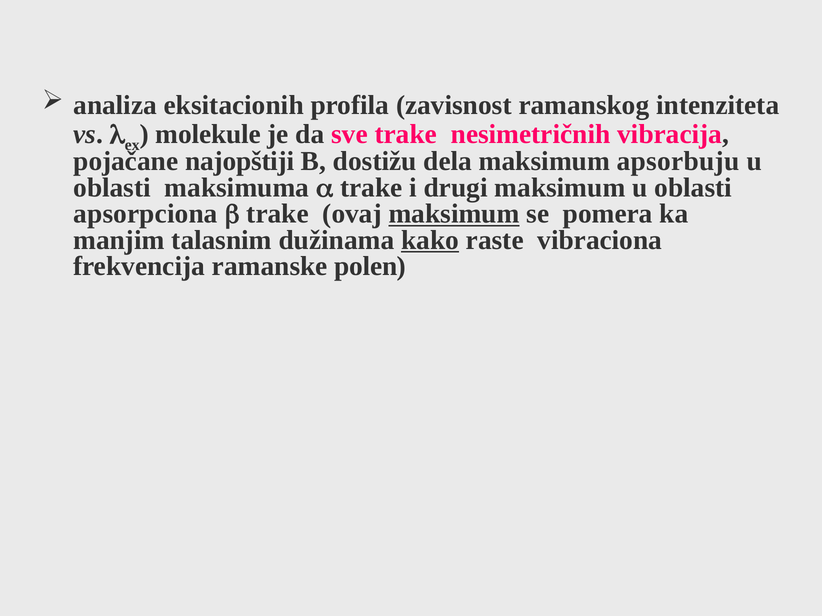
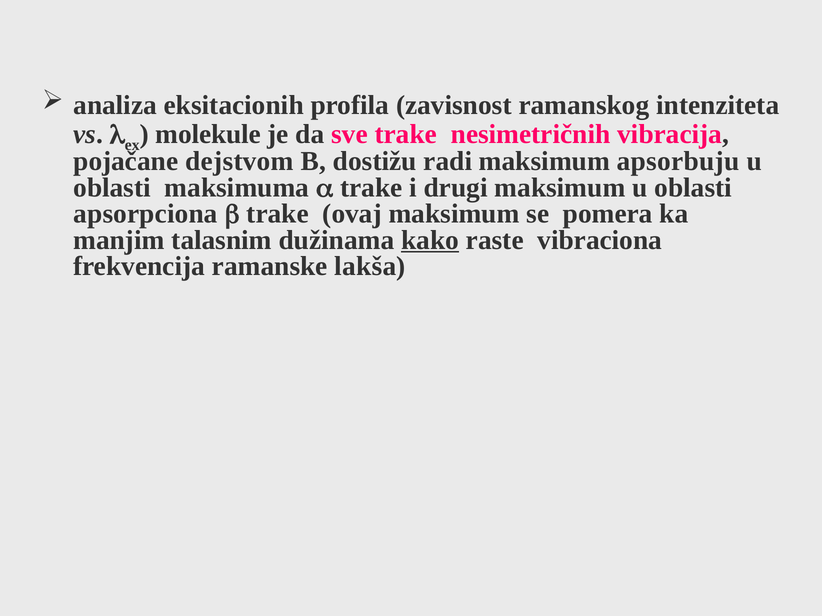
najopštiji: najopštiji -> dejstvom (240, 161)
dela: dela -> radi (448, 161)
maksimum underline: present -> none (454, 214)
polen: polen -> lakša (370, 267)
